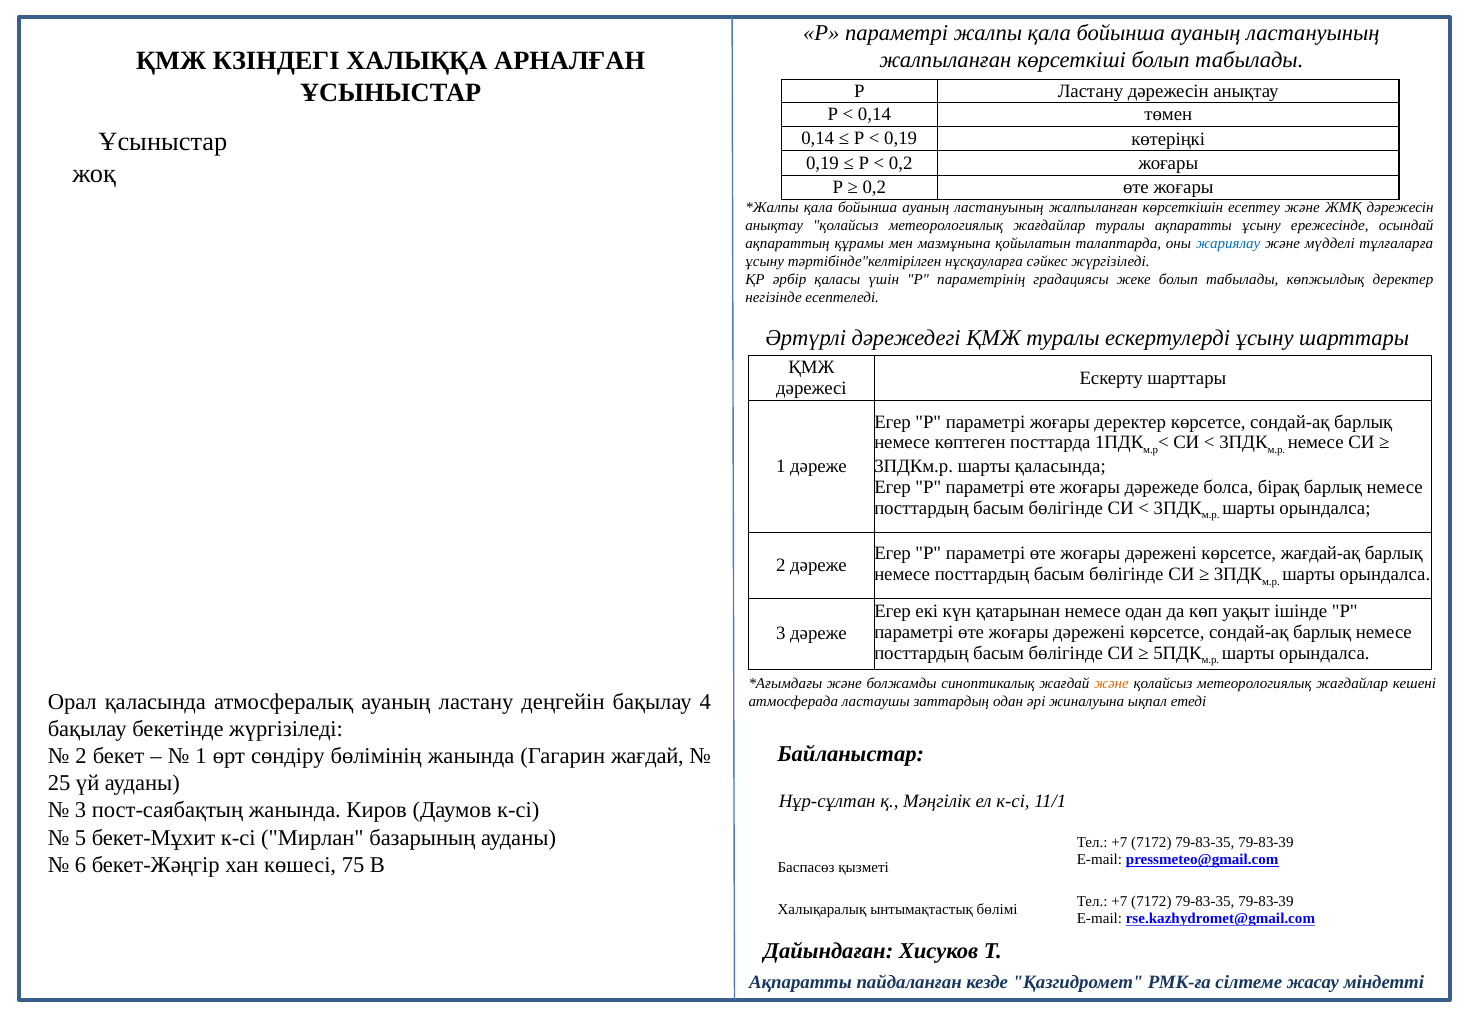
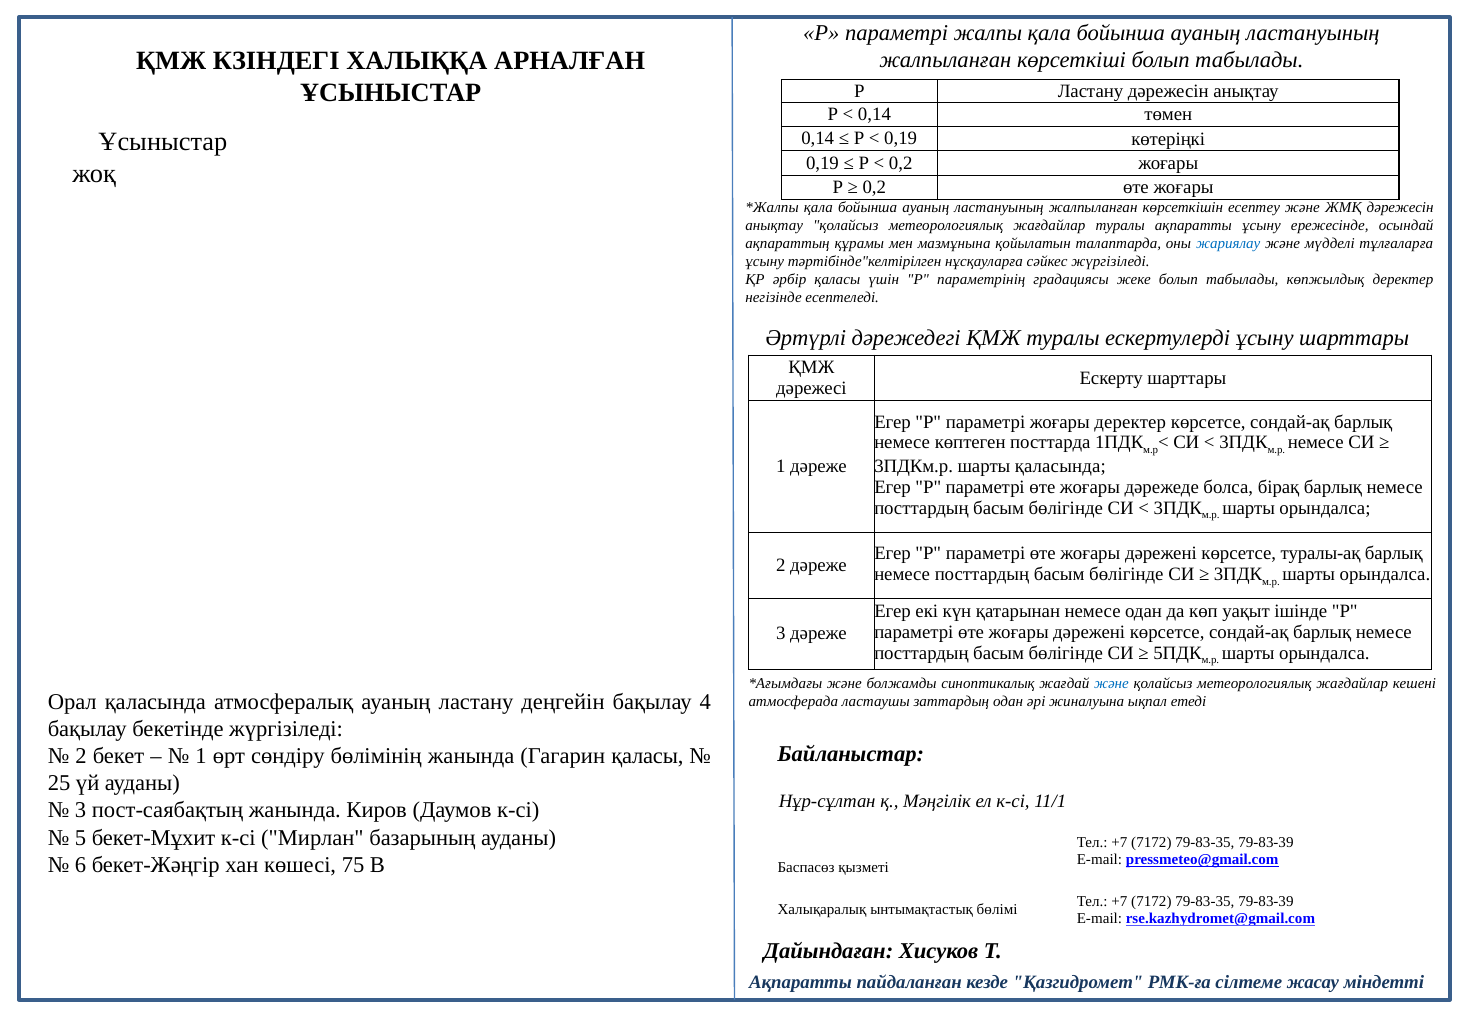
жағдай-ақ: жағдай-ақ -> туралы-ақ (1321, 553)
және colour: orange -> blue (1111, 684)
Гагарин жағдай: жағдай -> қаласы (647, 756)
